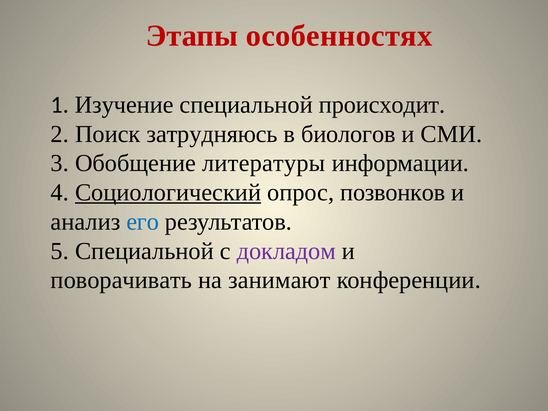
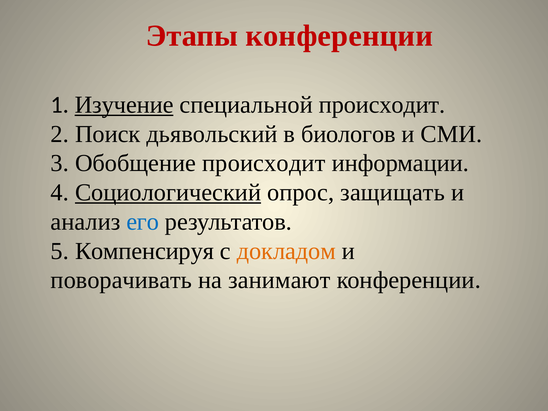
Этапы особенностях: особенностях -> конференции (339, 36)
Изучение underline: none -> present (124, 105)
затрудняюсь: затрудняюсь -> дьявольский (212, 134)
Обобщение литературы: литературы -> происходит (264, 163)
позвонков: позвонков -> защищать (393, 193)
5 Специальной: Специальной -> Компенсируя (144, 251)
докладом colour: purple -> orange (286, 251)
